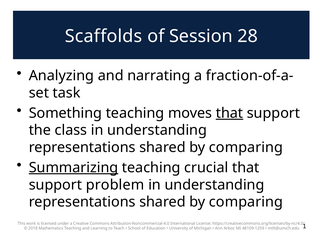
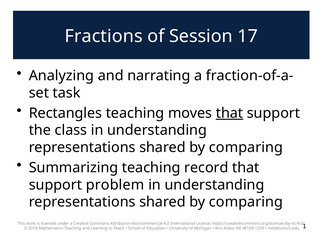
Scaffolds: Scaffolds -> Fractions (104, 36)
28: 28 -> 17 (248, 36)
Something: Something -> Rectangles (65, 113)
Summarizing underline: present -> none (74, 168)
crucial: crucial -> record (206, 168)
